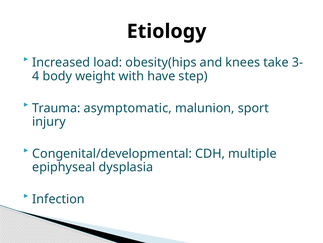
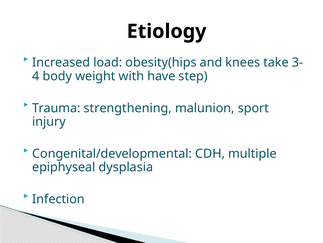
asymptomatic: asymptomatic -> strengthening (128, 108)
